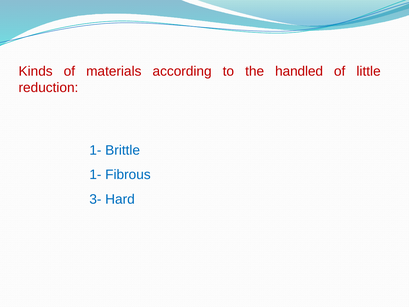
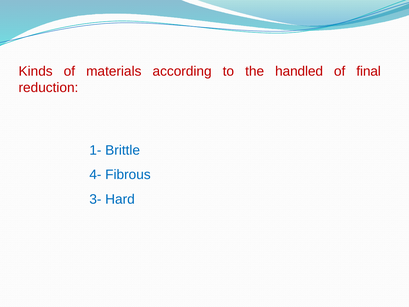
little: little -> final (369, 71)
1-: 1- -> 4- (95, 175)
